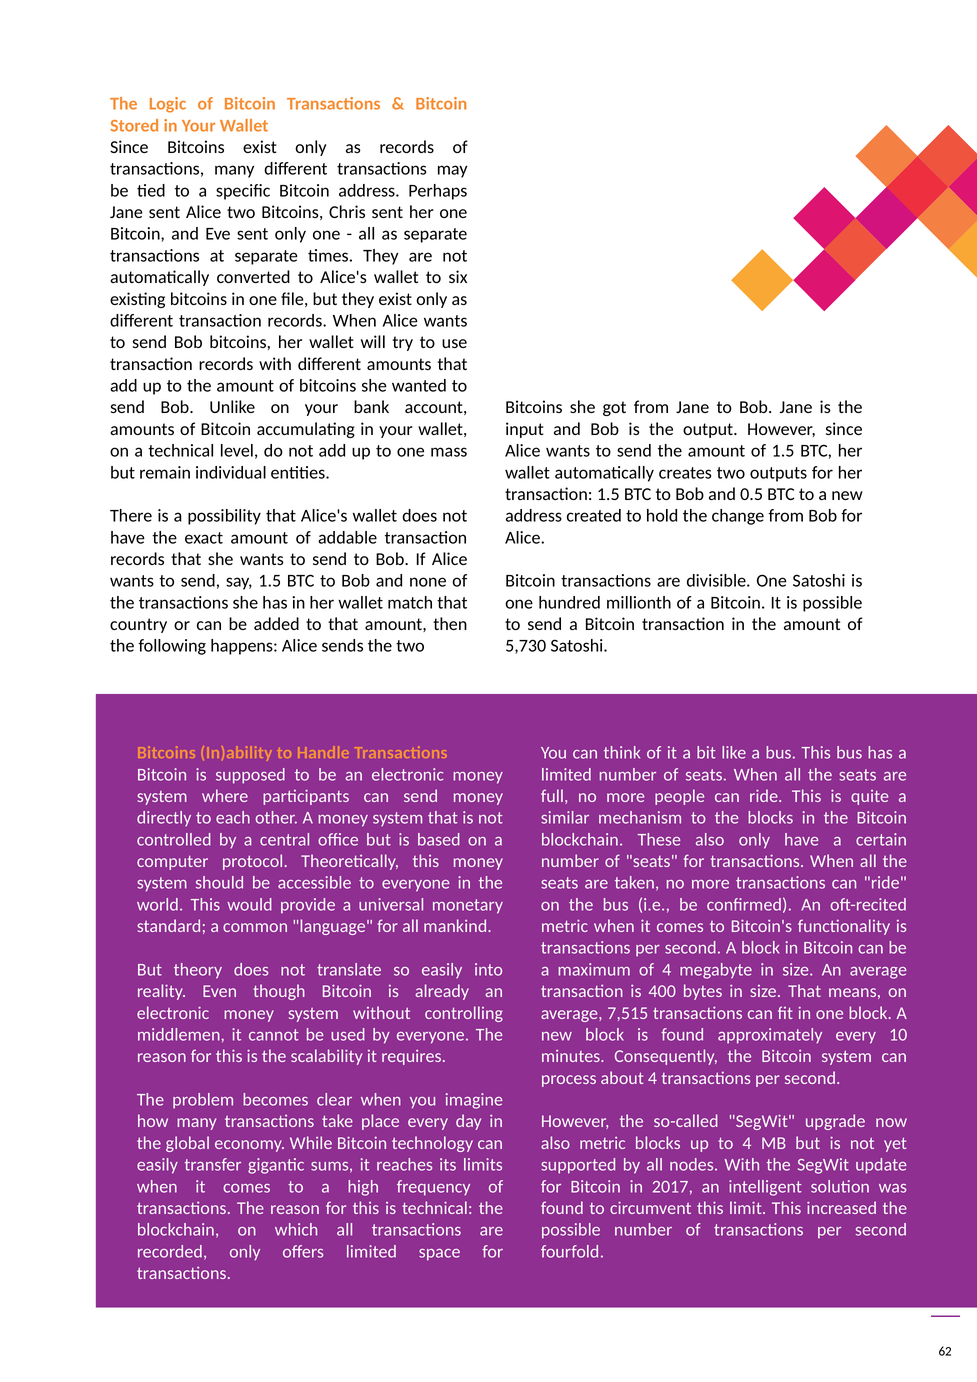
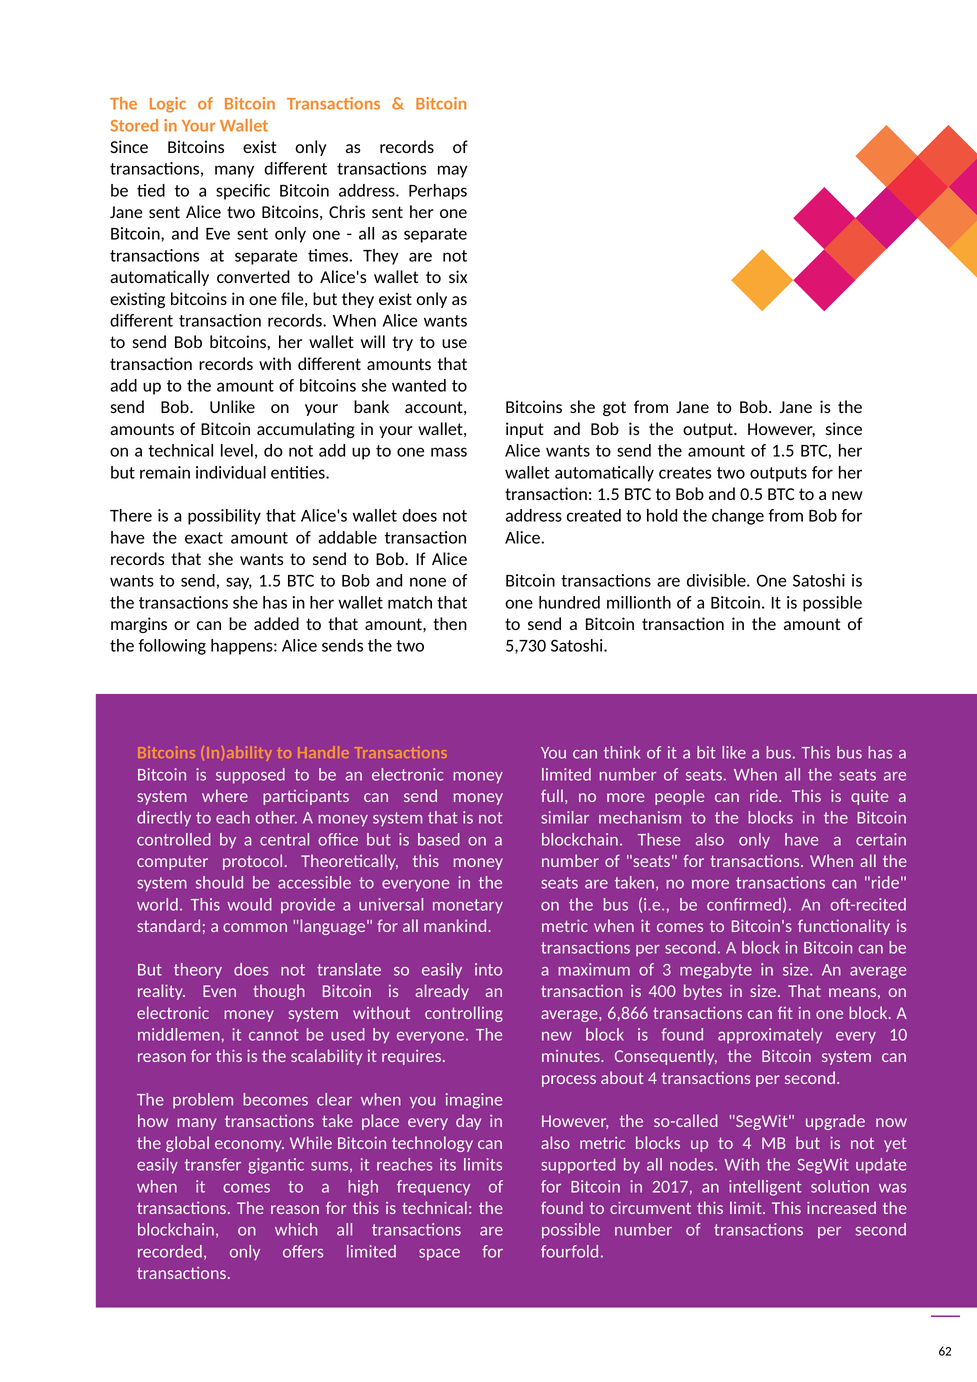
country: country -> margins (139, 624)
of 4: 4 -> 3 (667, 970)
7,515: 7,515 -> 6,866 (628, 1013)
